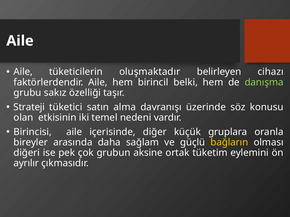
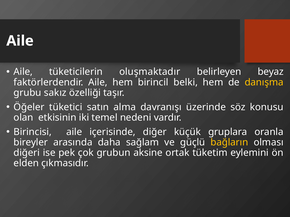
cihazı: cihazı -> beyaz (271, 72)
danışma colour: light green -> yellow (264, 82)
Strateji: Strateji -> Öğeler (29, 107)
ayrılır: ayrılır -> elden (26, 164)
